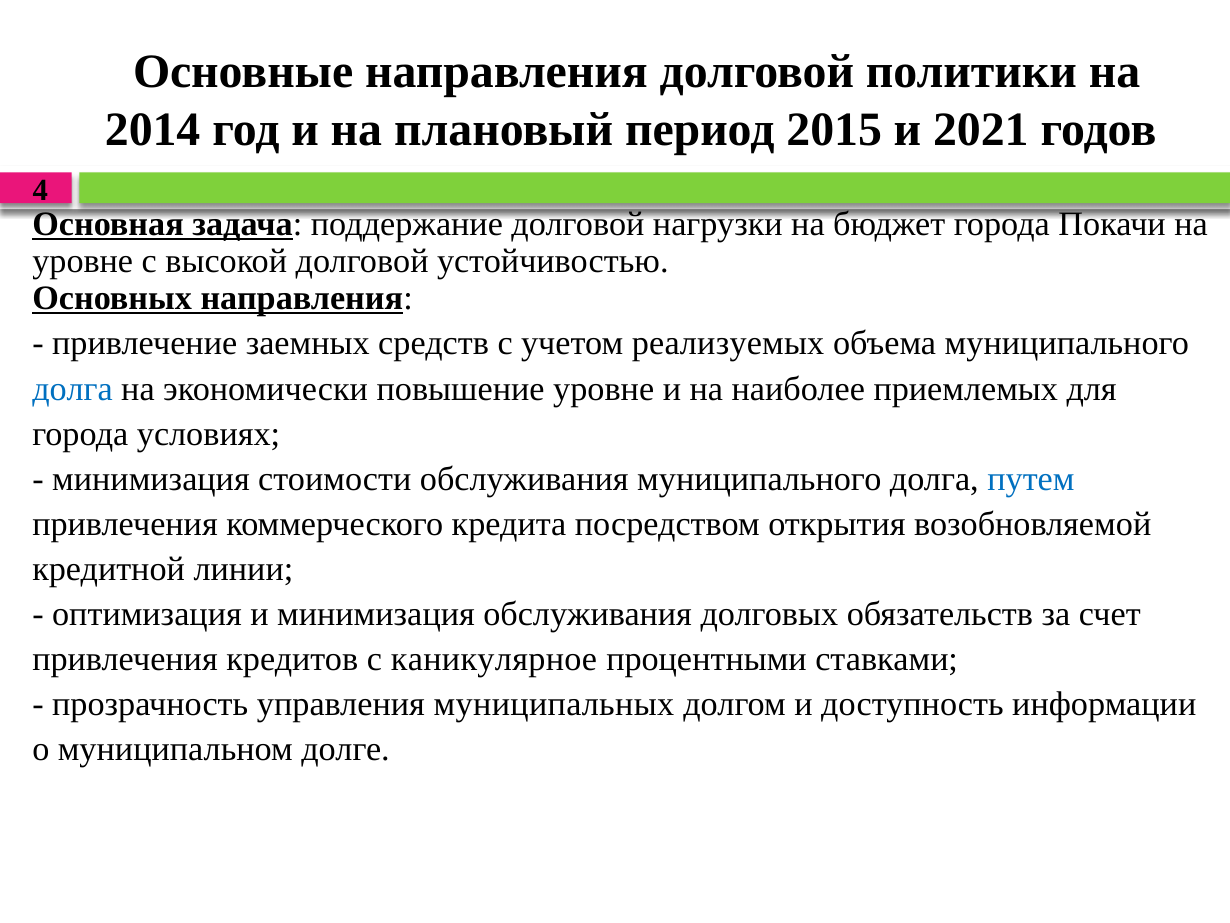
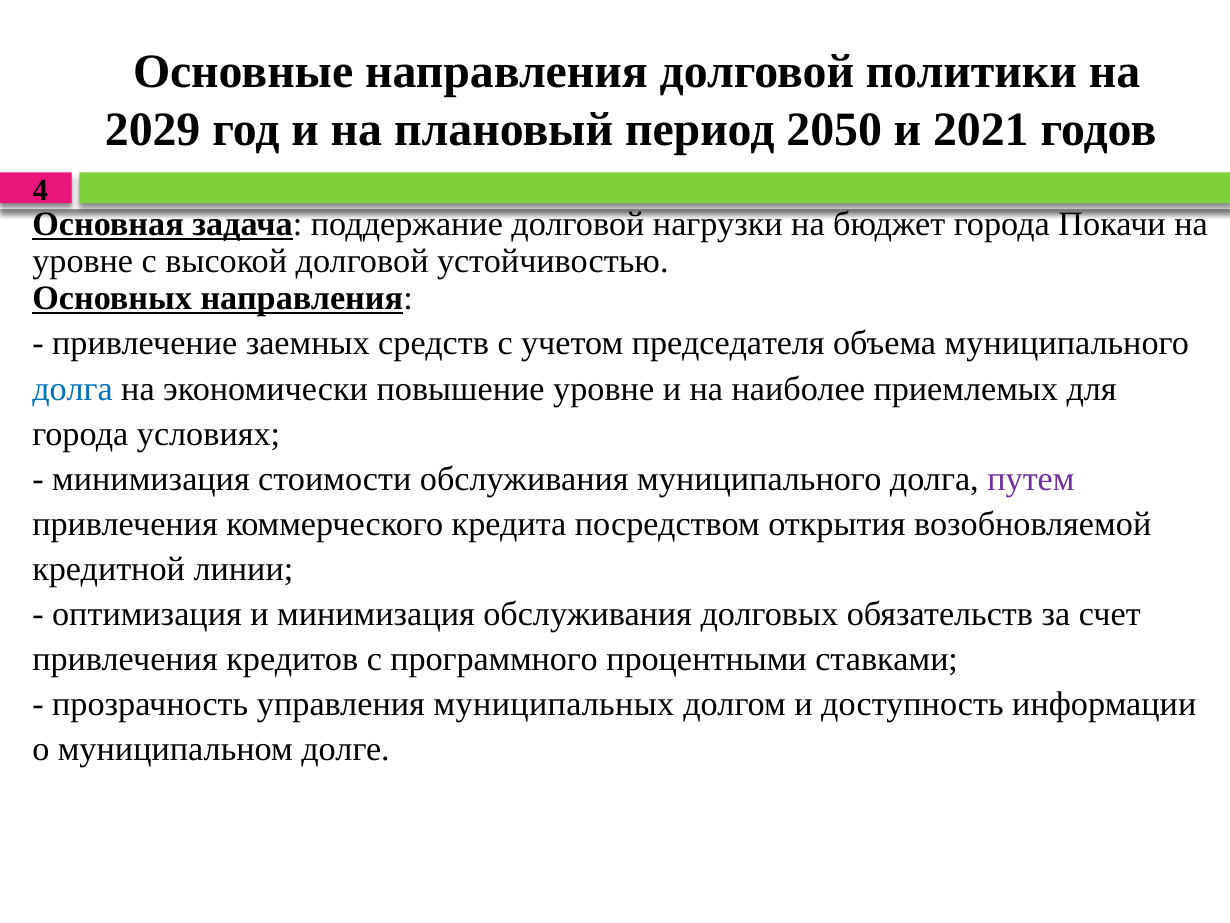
2014: 2014 -> 2029 (153, 129)
2015: 2015 -> 2050 (834, 129)
реализуемых: реализуемых -> председателя (728, 343)
путем colour: blue -> purple (1031, 479)
каникулярное: каникулярное -> программного (494, 659)
